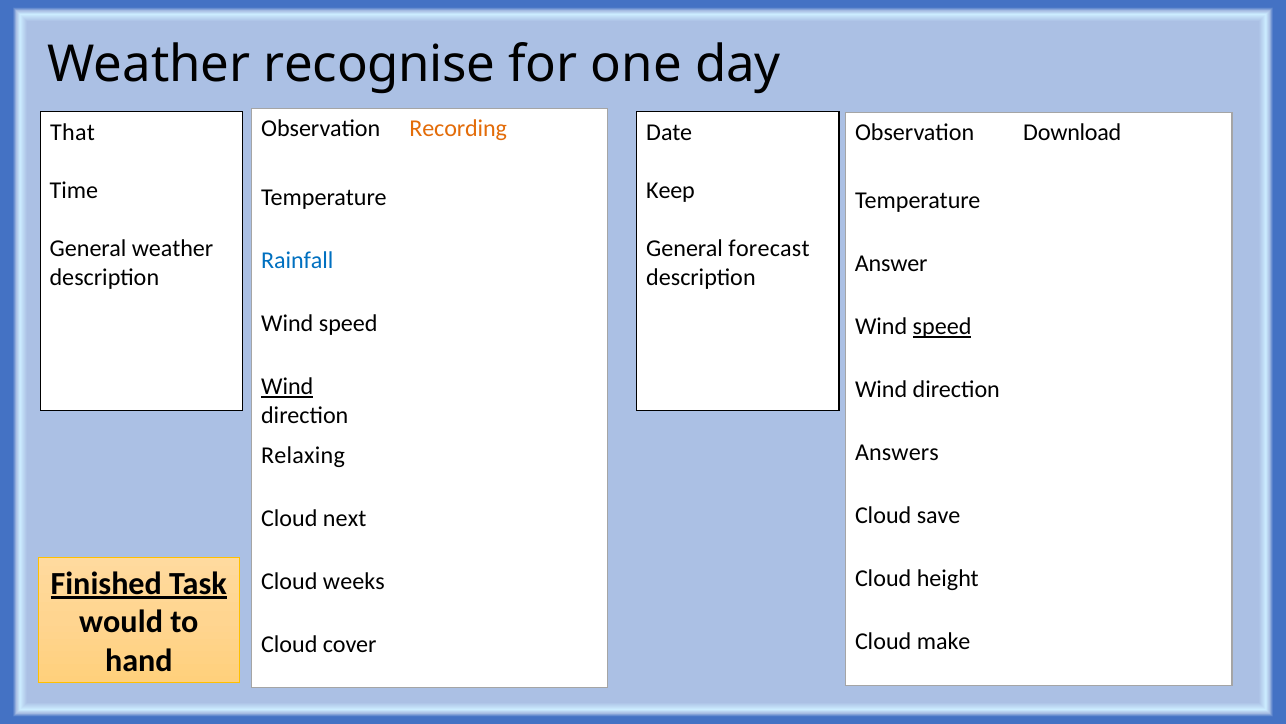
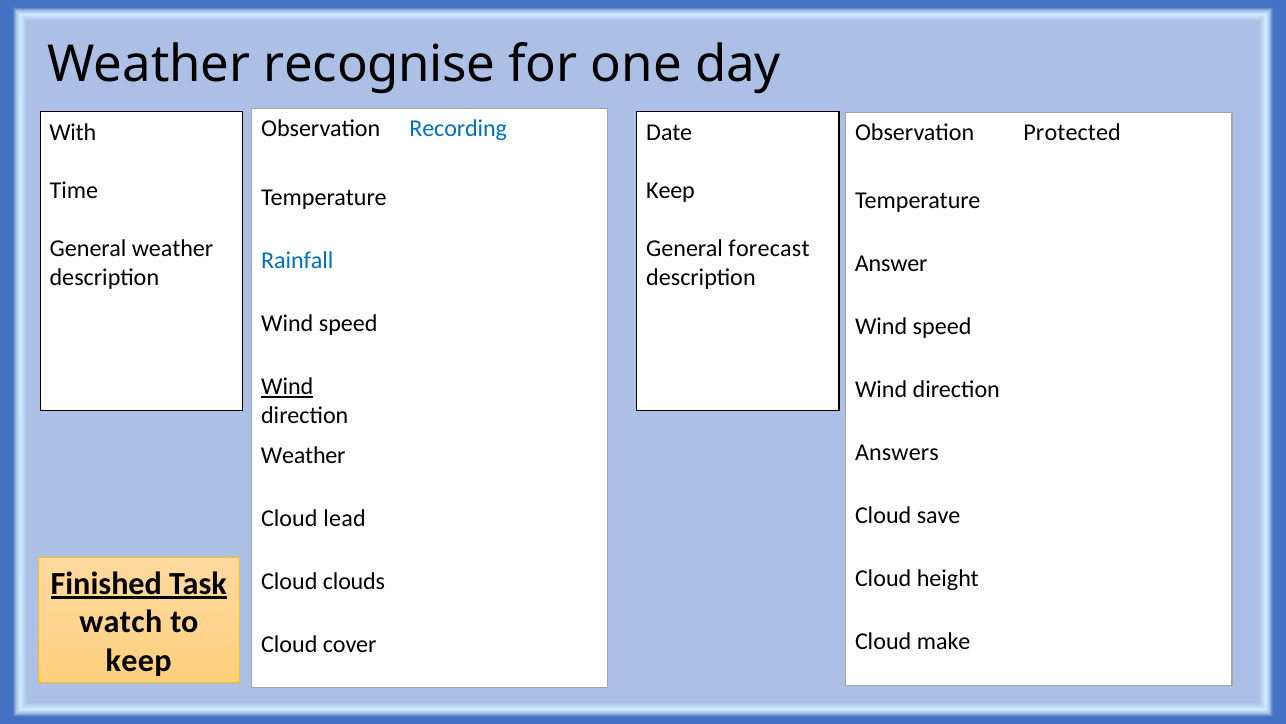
Recording colour: orange -> blue (458, 128)
That: That -> With (73, 133)
Download: Download -> Protected (1072, 133)
speed underline: present -> none (942, 326)
Relaxing: Relaxing -> Weather (303, 455)
next: next -> lead (345, 518)
weeks: weeks -> clouds (354, 581)
would: would -> watch (121, 622)
hand: hand -> keep (139, 660)
